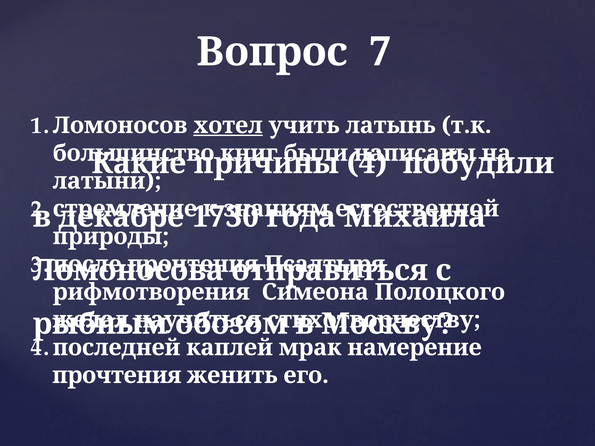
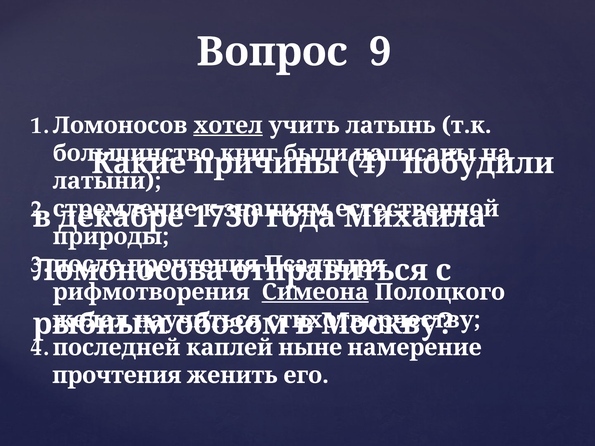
7: 7 -> 9 (380, 52)
Симеона underline: none -> present (315, 292)
мрак: мрак -> ныне (310, 348)
